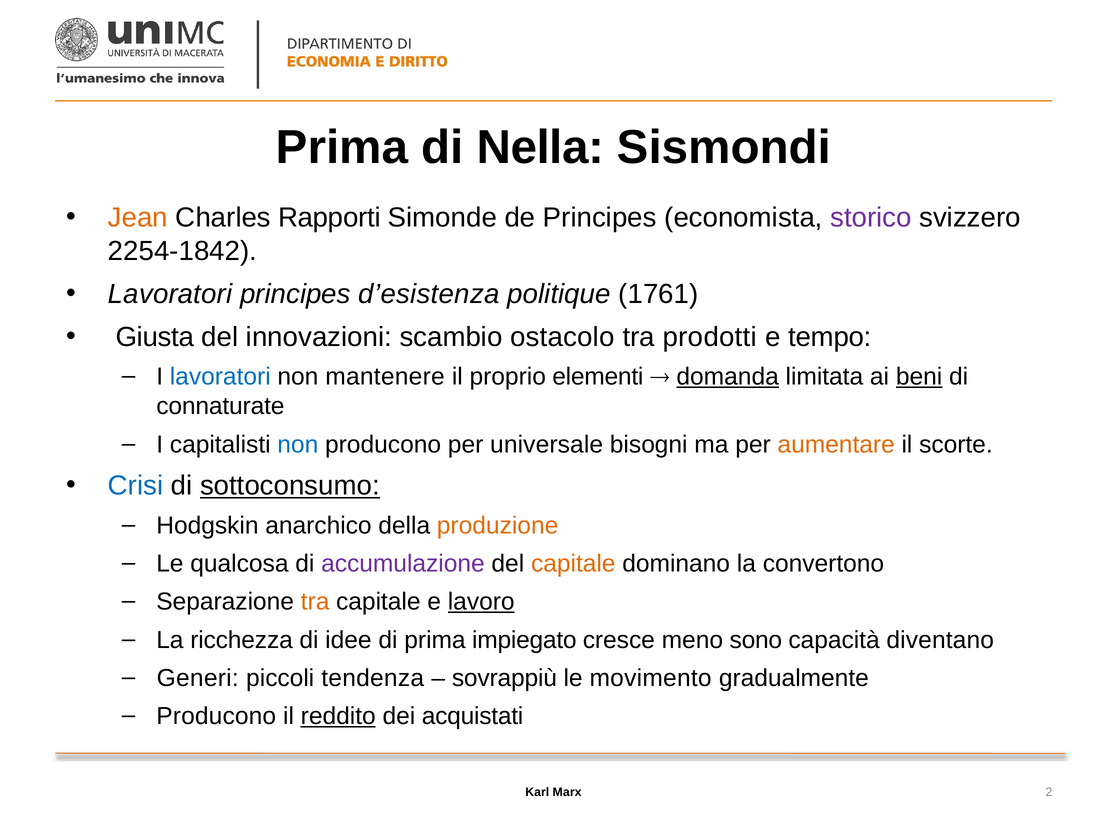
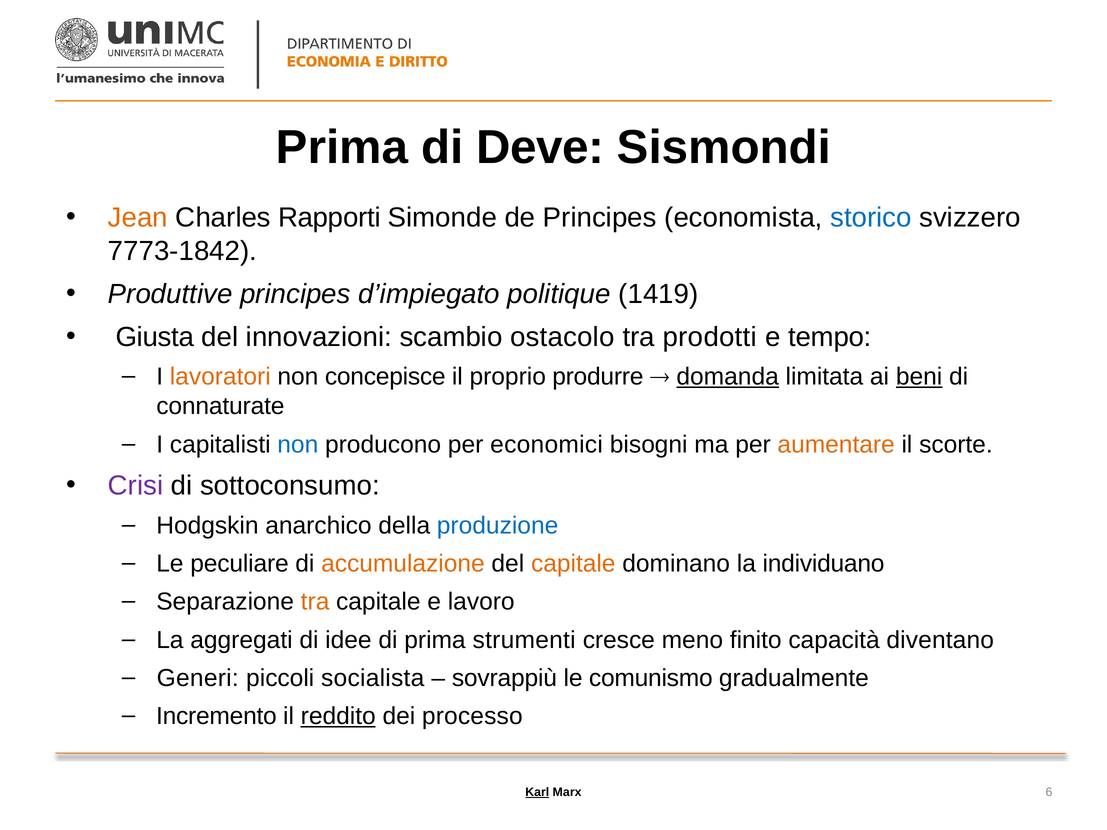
Nella: Nella -> Deve (540, 148)
storico colour: purple -> blue (871, 218)
2254-1842: 2254-1842 -> 7773-1842 (182, 251)
Lavoratori: Lavoratori -> Produttive (170, 294)
d’esistenza: d’esistenza -> d’impiegato (429, 294)
1761: 1761 -> 1419 (658, 294)
lavoratori colour: blue -> orange (220, 377)
mantenere: mantenere -> concepisce (385, 377)
elementi: elementi -> produrre (598, 377)
universale: universale -> economici (547, 445)
Crisi colour: blue -> purple (136, 486)
sottoconsumo underline: present -> none (290, 486)
produzione colour: orange -> blue (498, 526)
qualcosa: qualcosa -> peculiare (239, 564)
accumulazione colour: purple -> orange (403, 564)
convertono: convertono -> individuano (824, 564)
lavoro underline: present -> none (481, 602)
ricchezza: ricchezza -> aggregati (241, 640)
impiegato: impiegato -> strumenti (524, 640)
sono: sono -> finito (756, 640)
tendenza: tendenza -> socialista (373, 678)
movimento: movimento -> comunismo (651, 678)
Producono: Producono -> Incremento (216, 716)
acquistati: acquistati -> processo (472, 716)
Karl underline: none -> present (537, 792)
2: 2 -> 6 (1049, 792)
